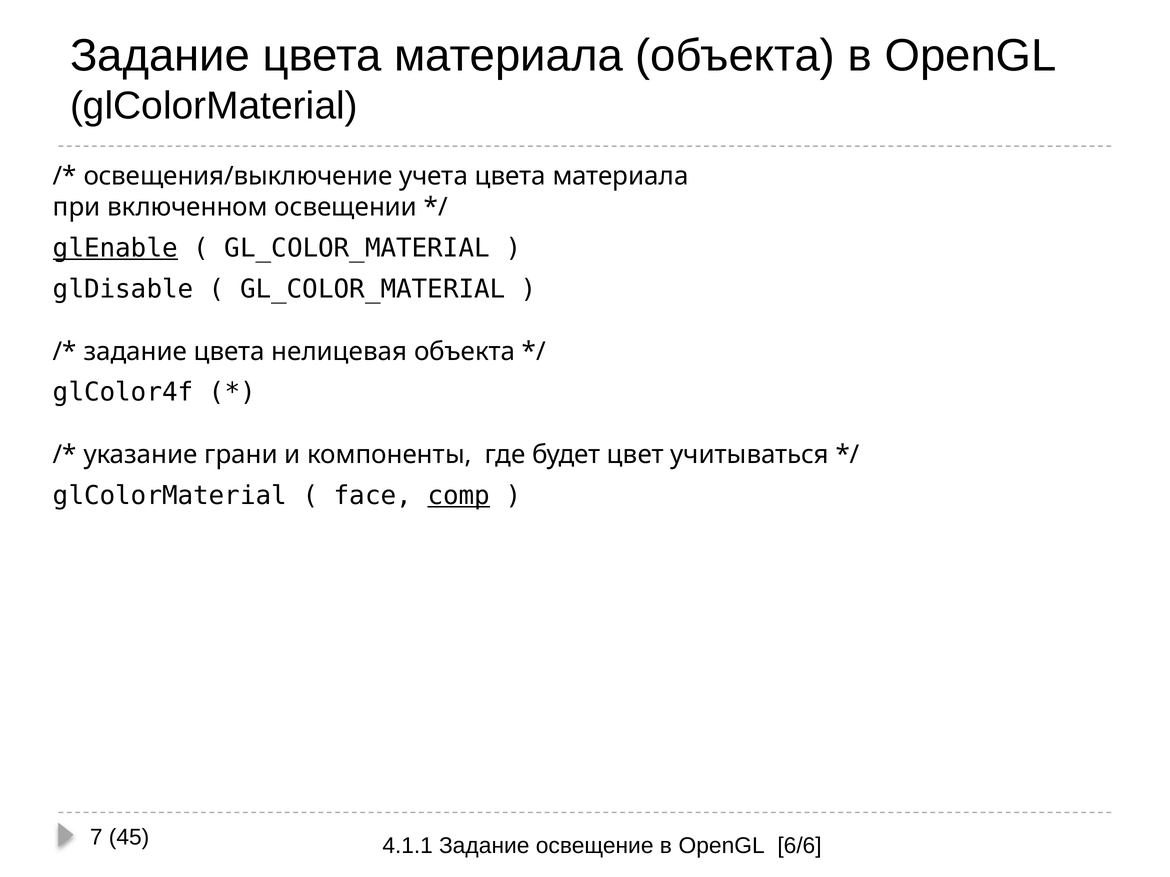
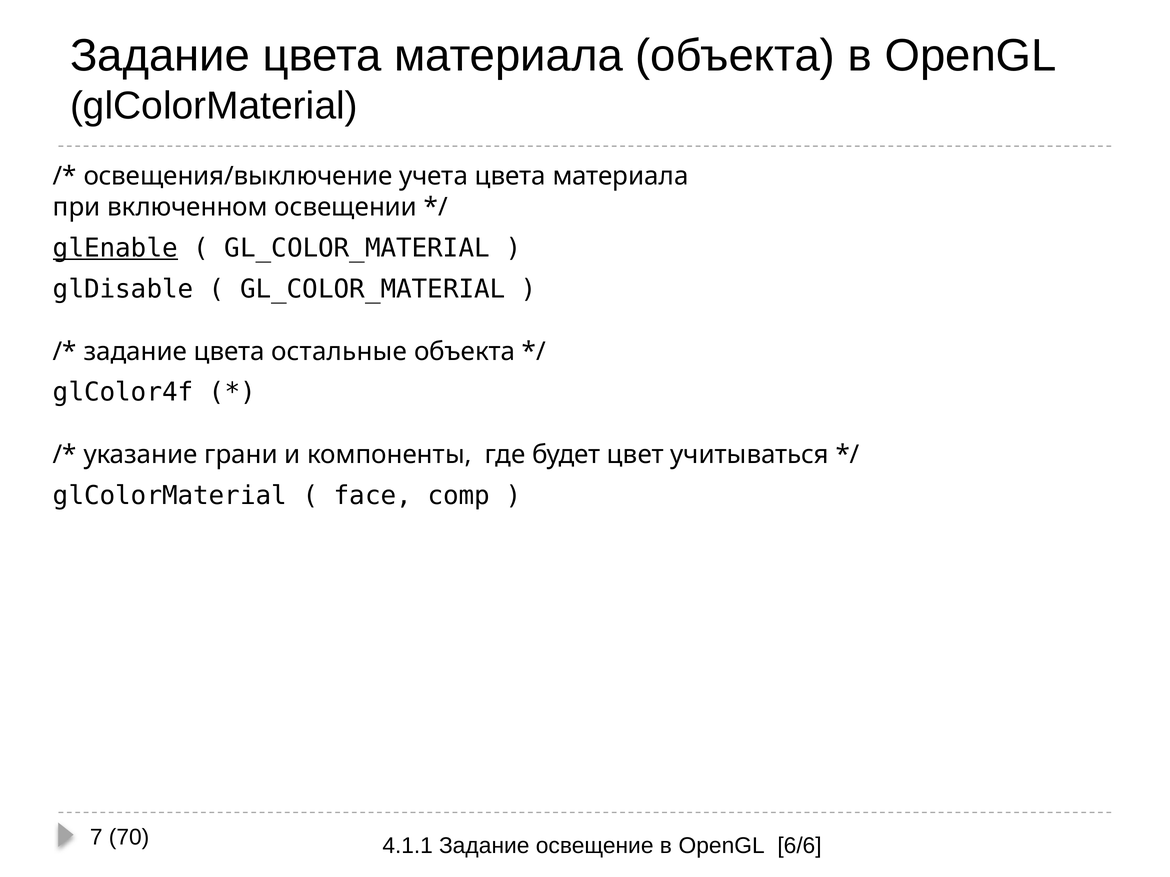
нелицевая: нелицевая -> остальные (339, 352)
comp underline: present -> none (459, 496)
45: 45 -> 70 (129, 838)
